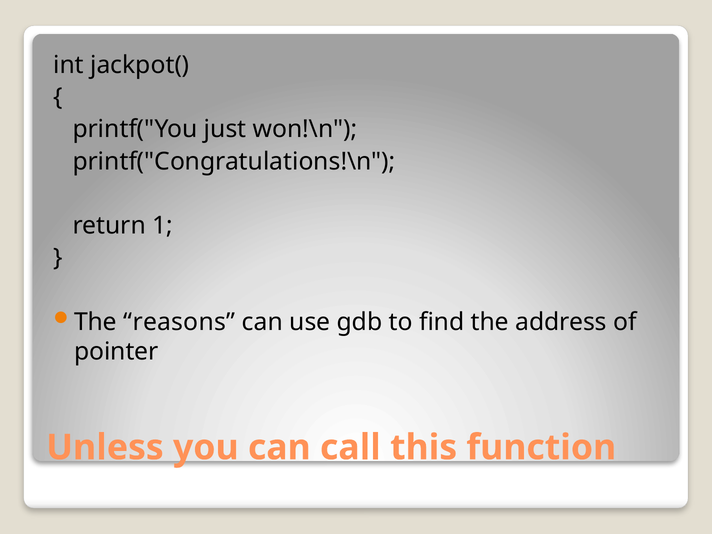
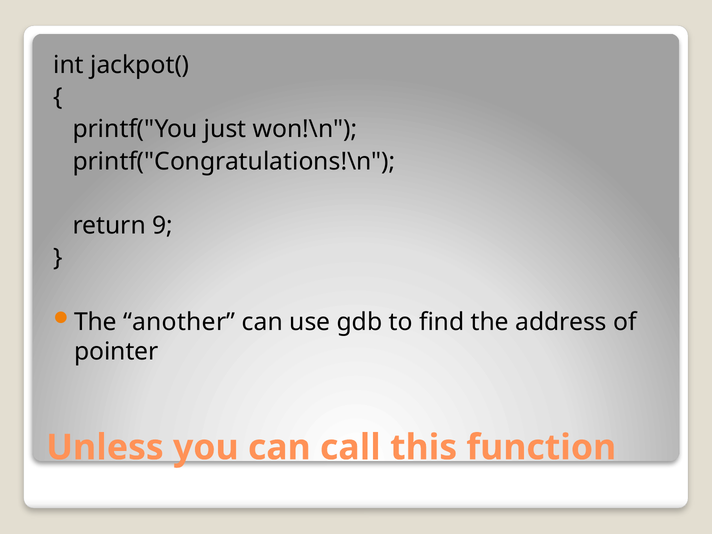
1: 1 -> 9 (163, 226)
reasons: reasons -> another (179, 322)
